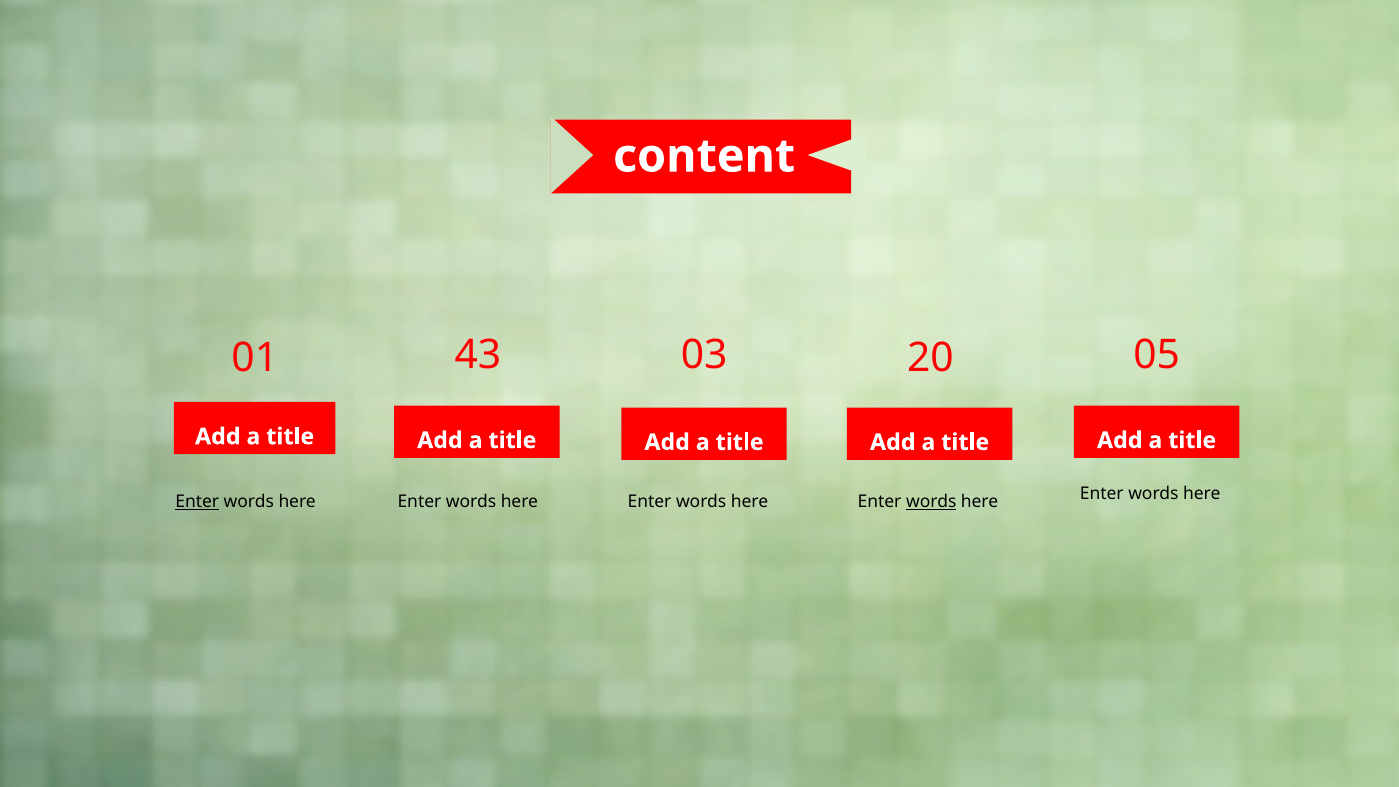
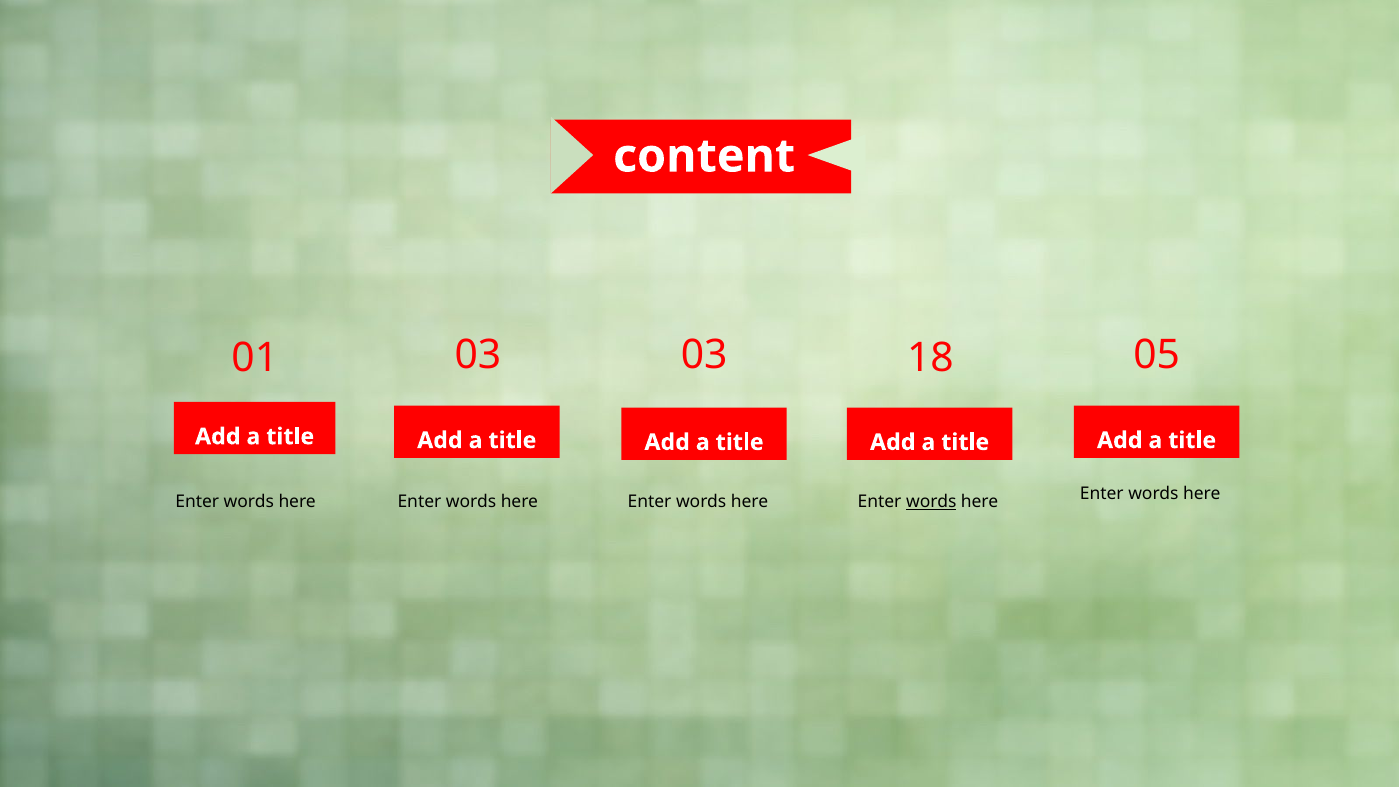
01 43: 43 -> 03 (478, 355)
20: 20 -> 18 (930, 358)
Enter underline: present -> none (197, 502)
